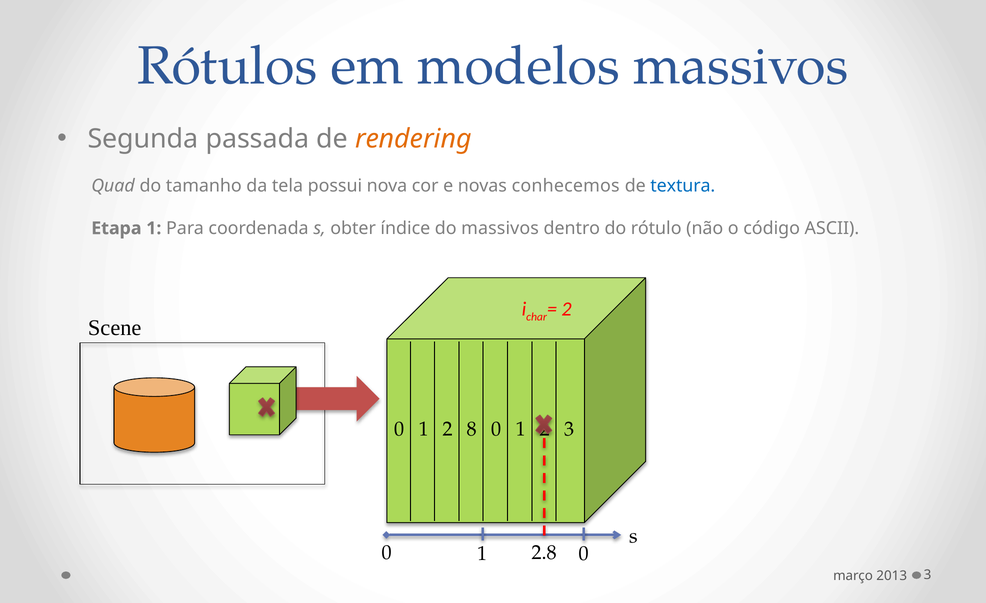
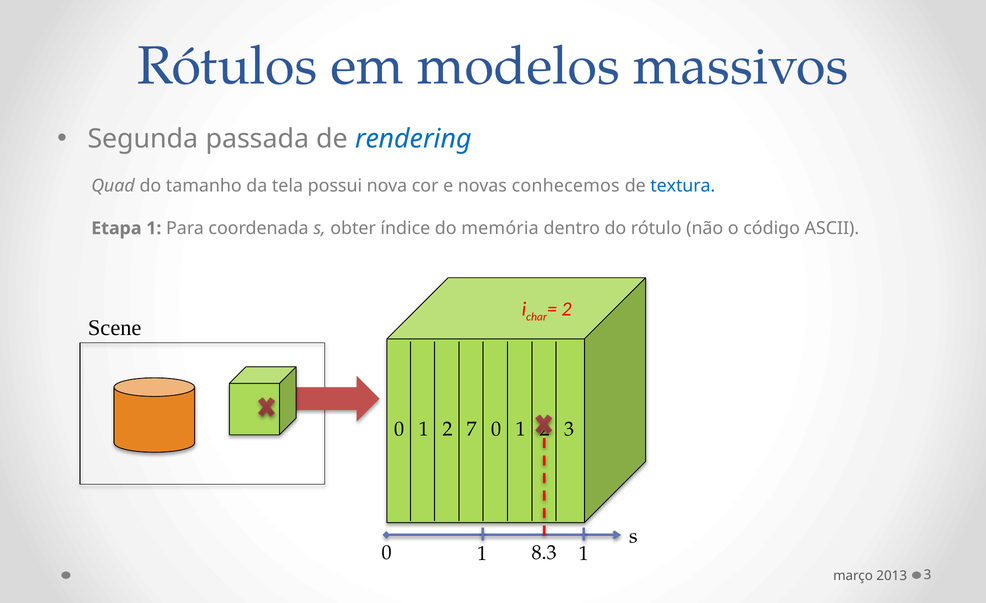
rendering colour: orange -> blue (413, 139)
do massivos: massivos -> memória (500, 229)
8: 8 -> 7 (472, 430)
2.8: 2.8 -> 8.3 (544, 553)
0: 0 -> 1 (584, 554)
